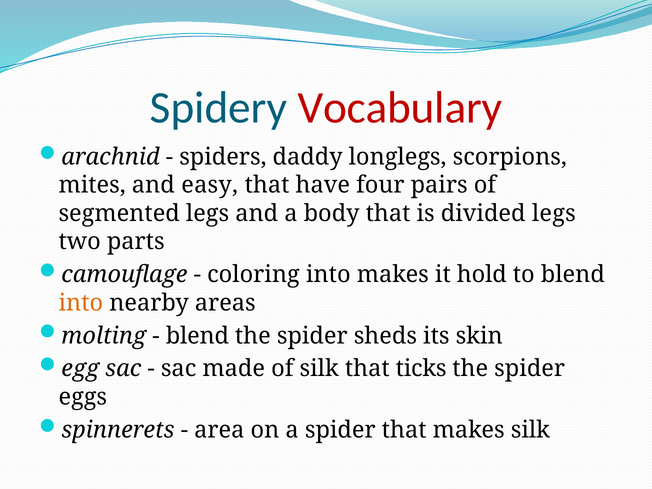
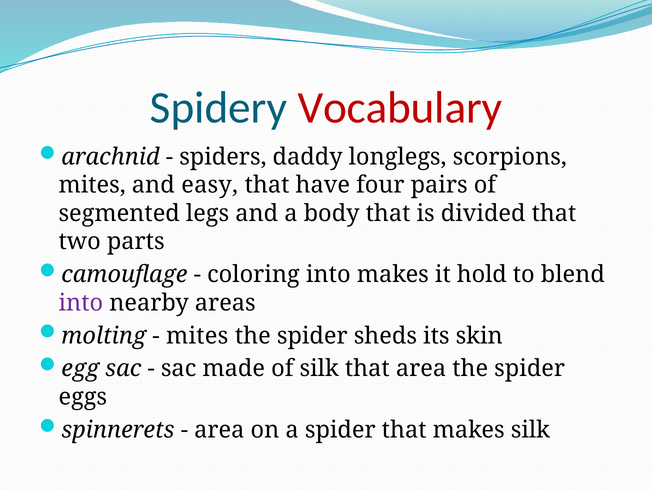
divided legs: legs -> that (554, 213)
into colour: orange -> purple (81, 303)
blend: blend -> mites (197, 336)
that ticks: ticks -> area (421, 369)
